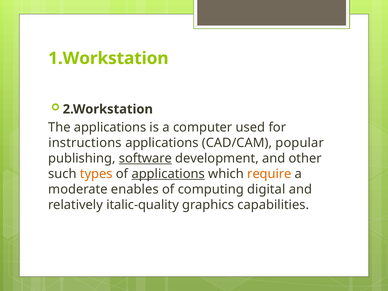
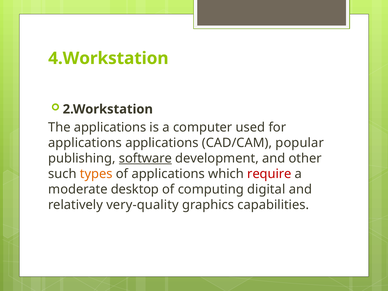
1.Workstation: 1.Workstation -> 4.Workstation (108, 58)
instructions: instructions -> applications (85, 143)
applications underline: present -> none (168, 174)
require colour: orange -> red (269, 174)
enables: enables -> desktop (135, 189)
italic-quality: italic-quality -> very-quality (142, 205)
